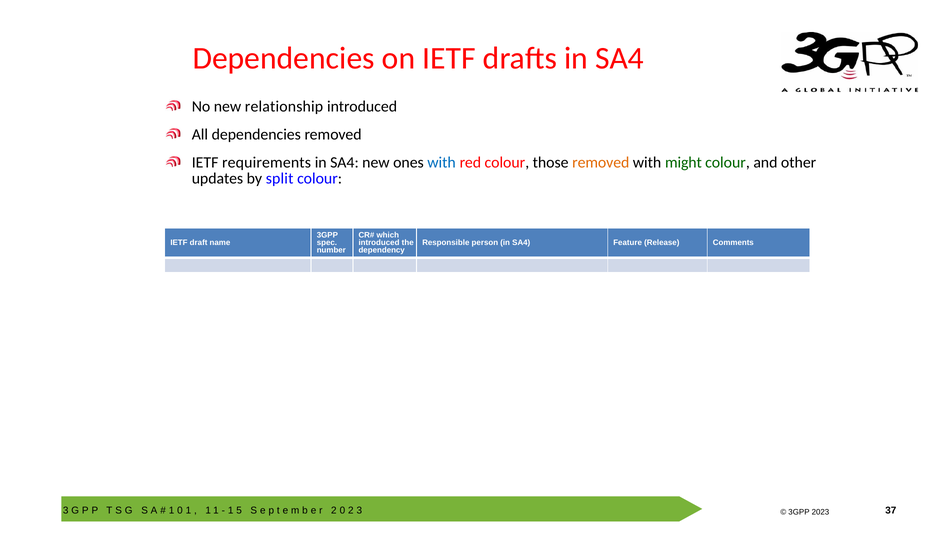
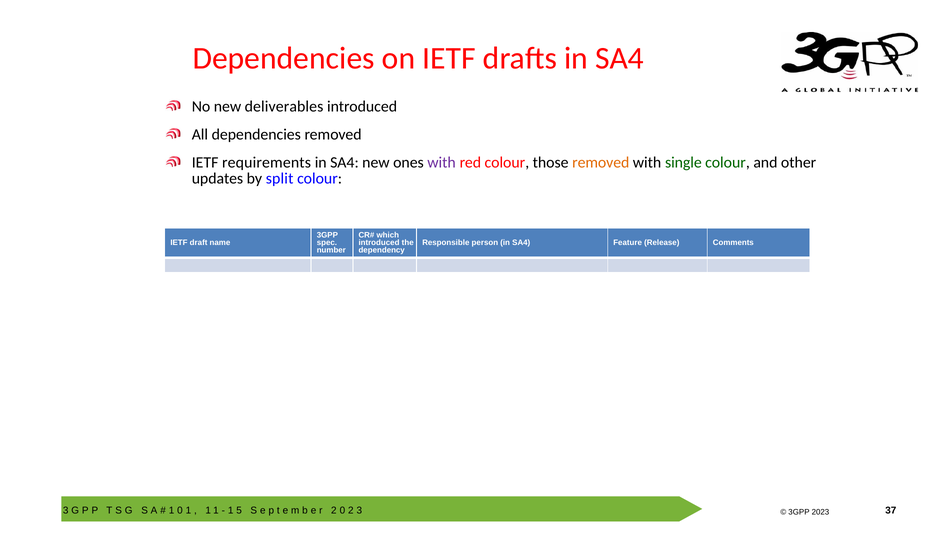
relationship: relationship -> deliverables (284, 106)
with colour: blue -> purple (442, 162)
might: might -> single (683, 162)
